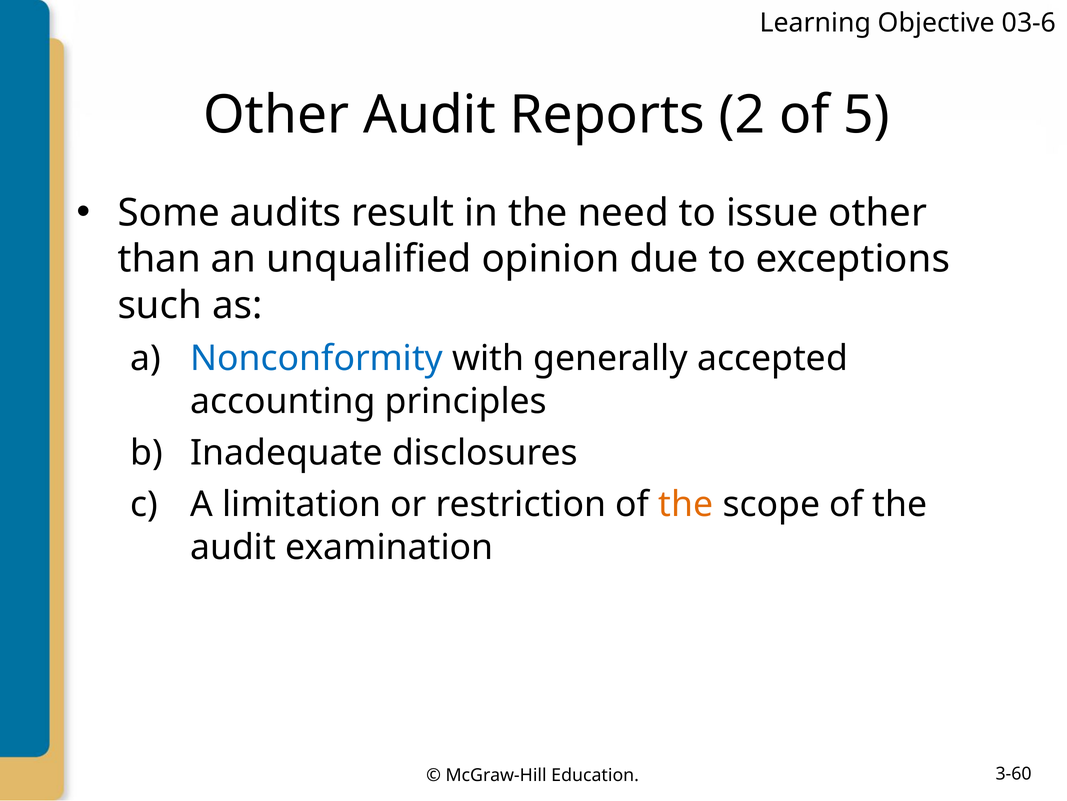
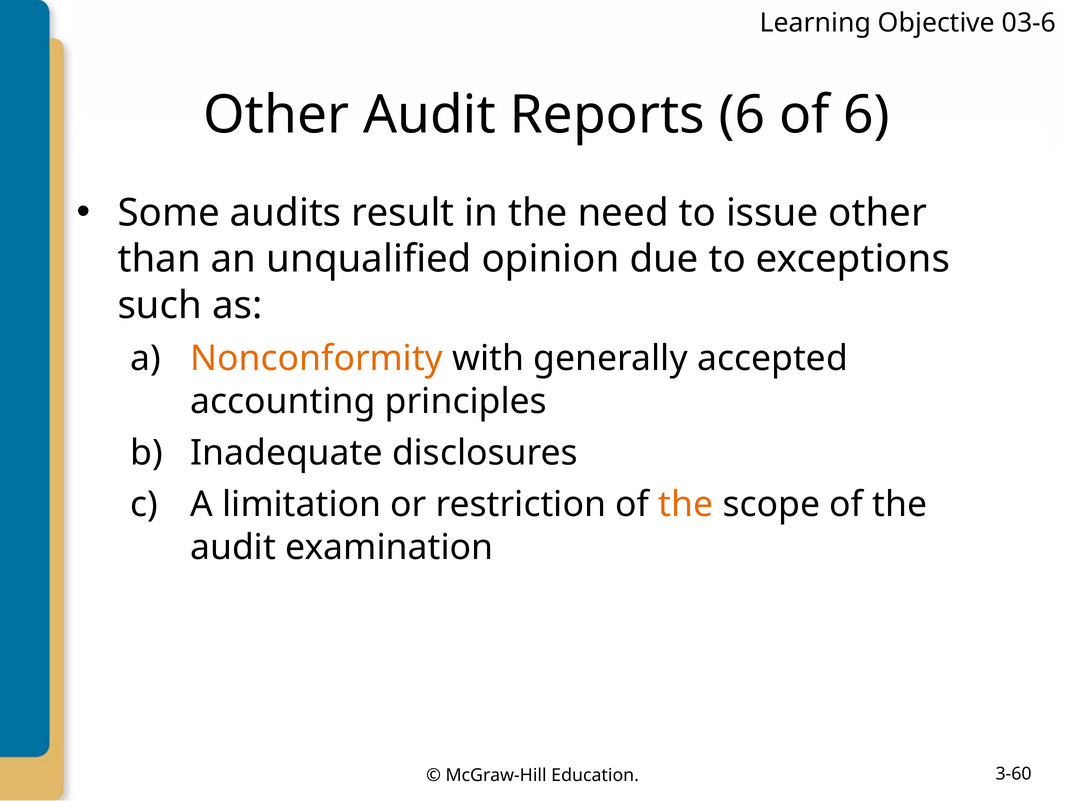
Reports 2: 2 -> 6 (742, 115)
of 5: 5 -> 6 (867, 115)
Nonconformity colour: blue -> orange (317, 358)
